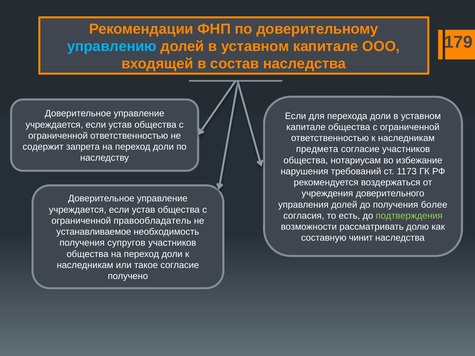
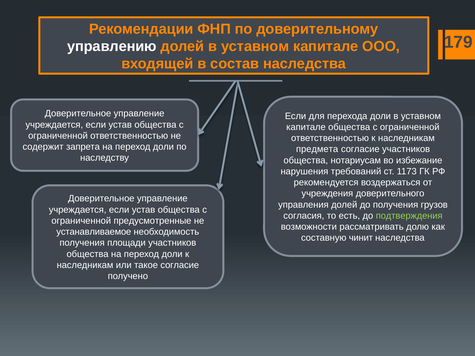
управлению colour: light blue -> white (112, 46)
более: более -> грузов (434, 205)
правообладатель: правообладатель -> предусмотренные (152, 221)
супругов: супругов -> площади (127, 243)
